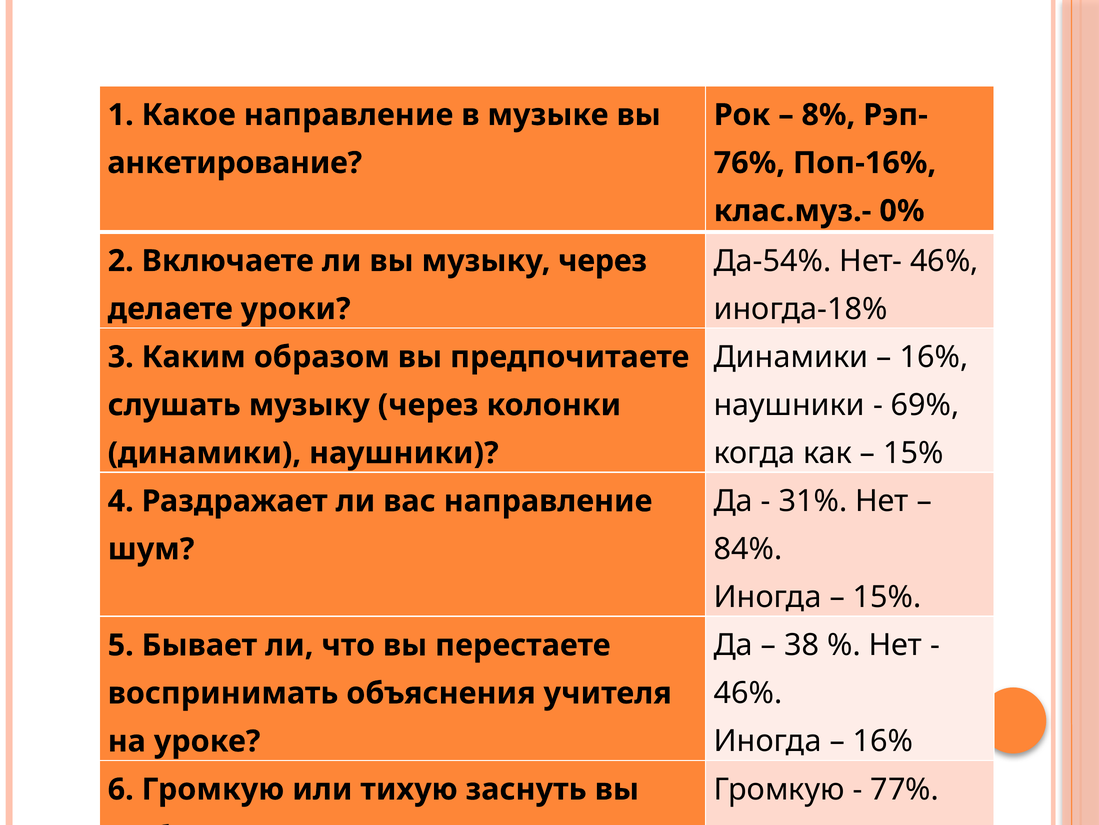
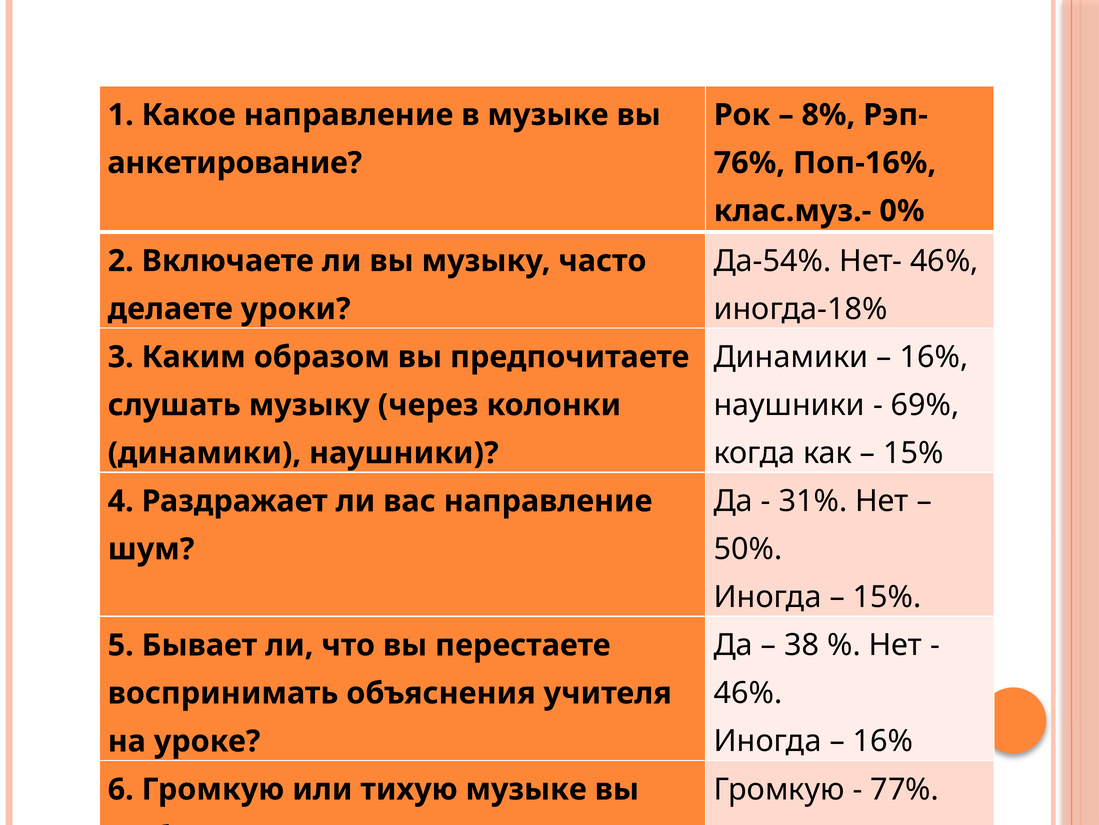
вы музыку через: через -> часто (602, 261)
84%: 84% -> 50% (748, 549)
тихую заснуть: заснуть -> музыке (526, 789)
